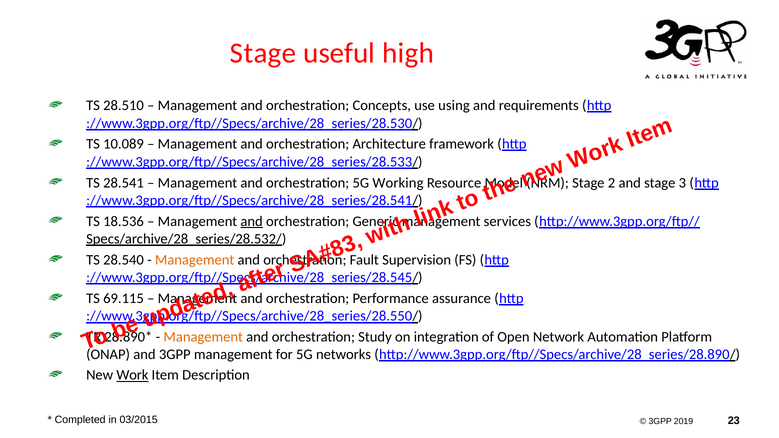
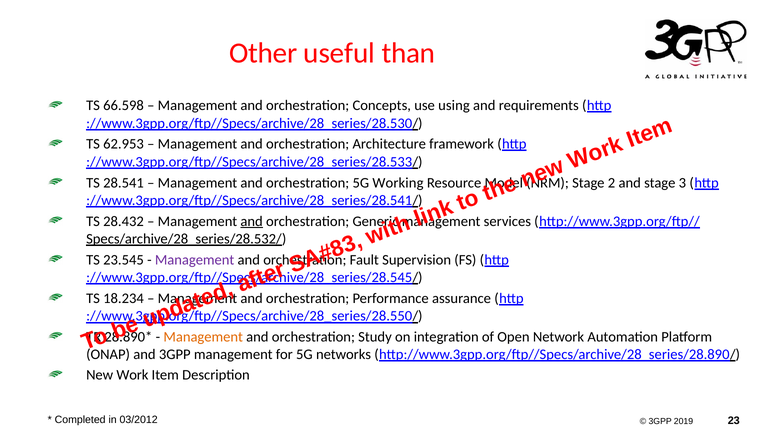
Stage: Stage -> Other (263, 53)
high: high -> than (408, 53)
28.510: 28.510 -> 66.598 (124, 106)
10.089: 10.089 -> 62.953 (124, 144)
18.536: 18.536 -> 28.432 (124, 221)
28.540: 28.540 -> 23.545 (124, 260)
Management colour: orange -> purple (195, 260)
69.115: 69.115 -> 18.234 (124, 298)
Work underline: present -> none (132, 375)
03/2015: 03/2015 -> 03/2012 (139, 420)
